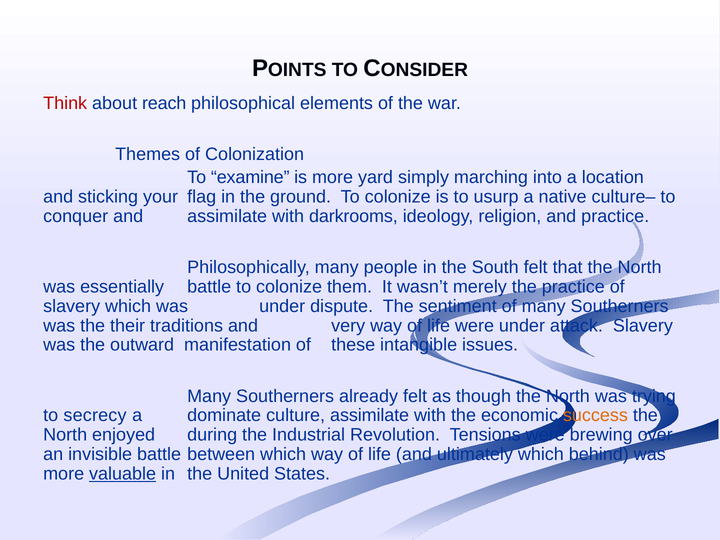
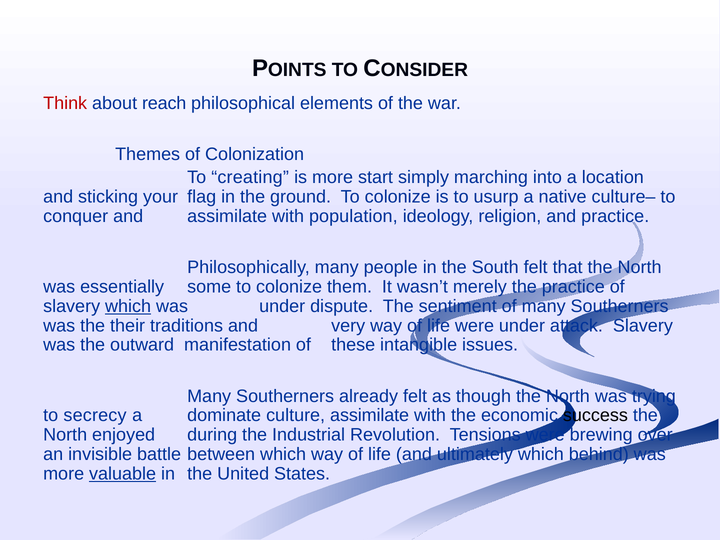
examine: examine -> creating (250, 177)
yard: yard -> start (376, 177)
darkrooms: darkrooms -> population (353, 216)
essentially battle: battle -> some (209, 287)
which underline: none -> present (128, 306)
success colour: orange -> black (595, 416)
